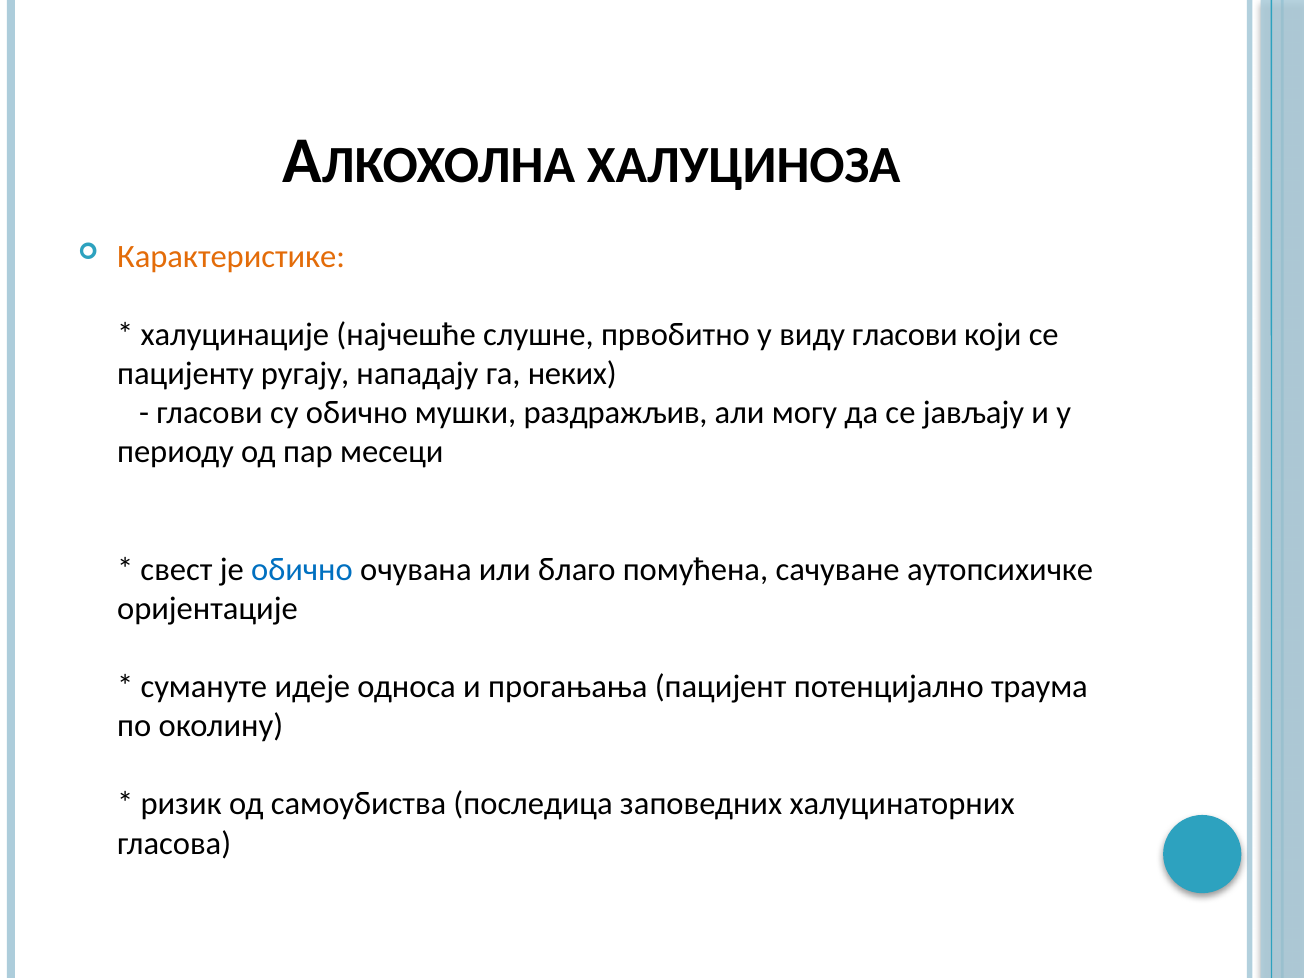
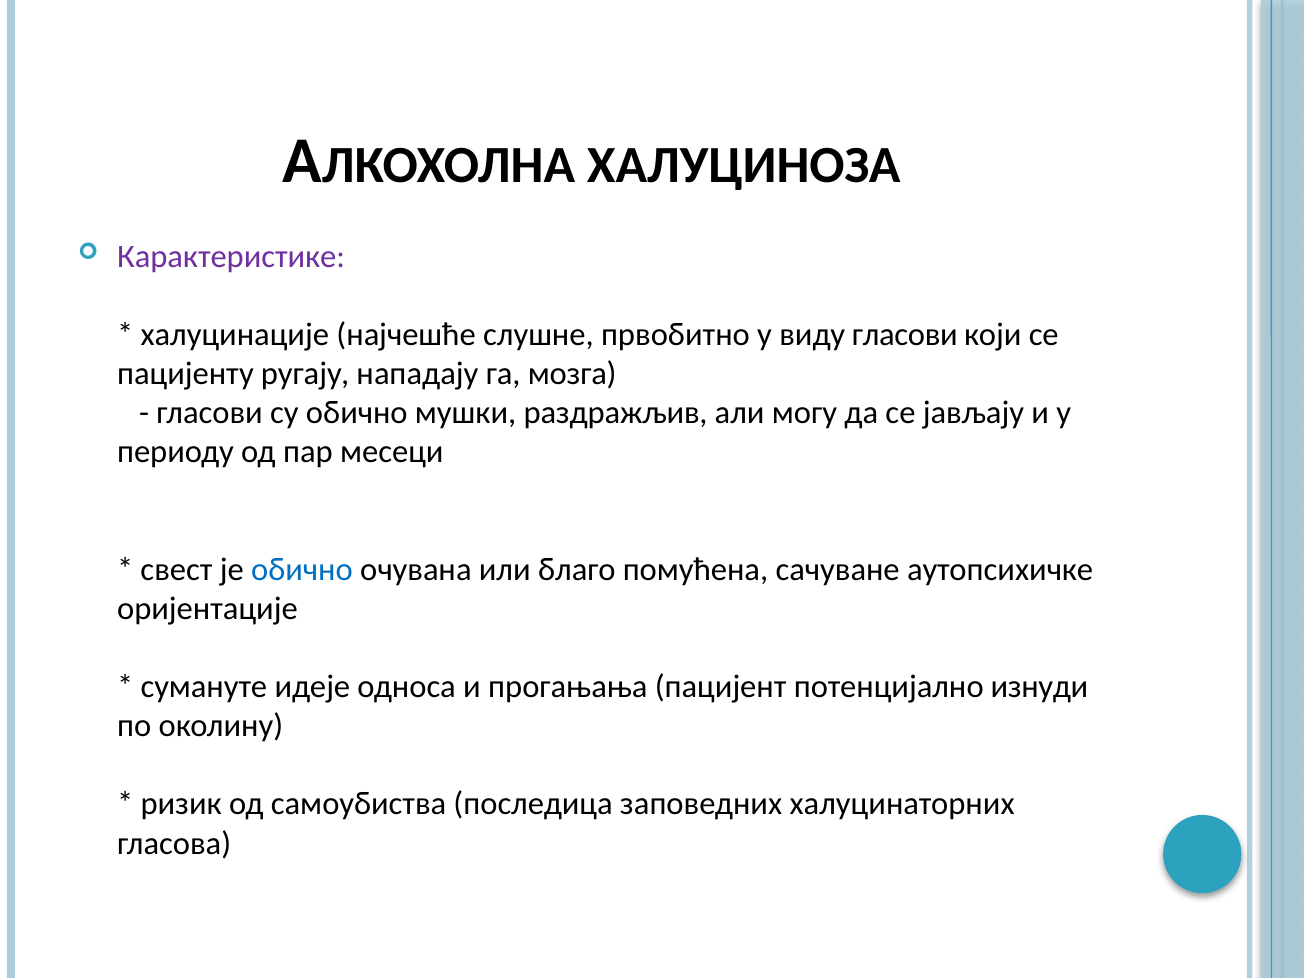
Карактеристике colour: orange -> purple (231, 256)
неких: неких -> мозга (572, 374)
траума: траума -> изнуди (1039, 687)
